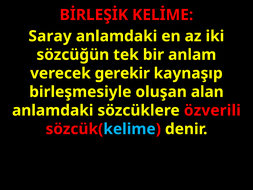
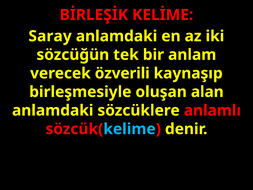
gerekir: gerekir -> özverili (122, 73)
özverili: özverili -> anlamlı (212, 110)
